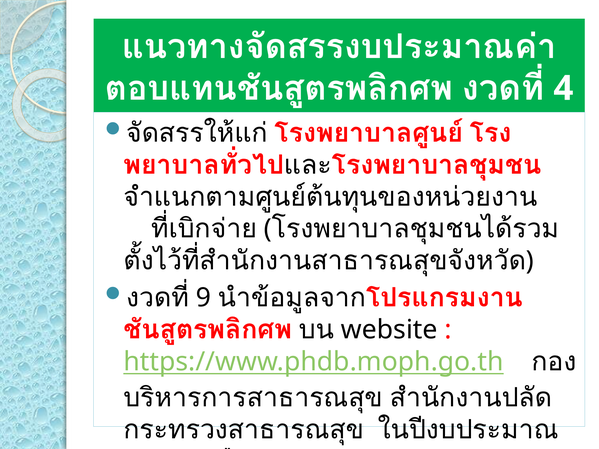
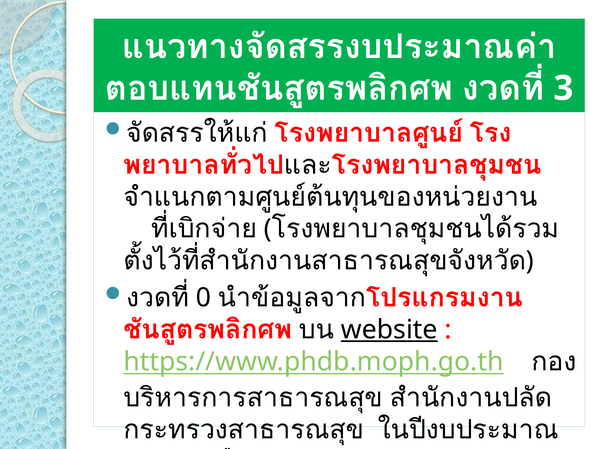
4: 4 -> 3 (563, 88)
9: 9 -> 0 (203, 298)
website underline: none -> present (389, 330)
